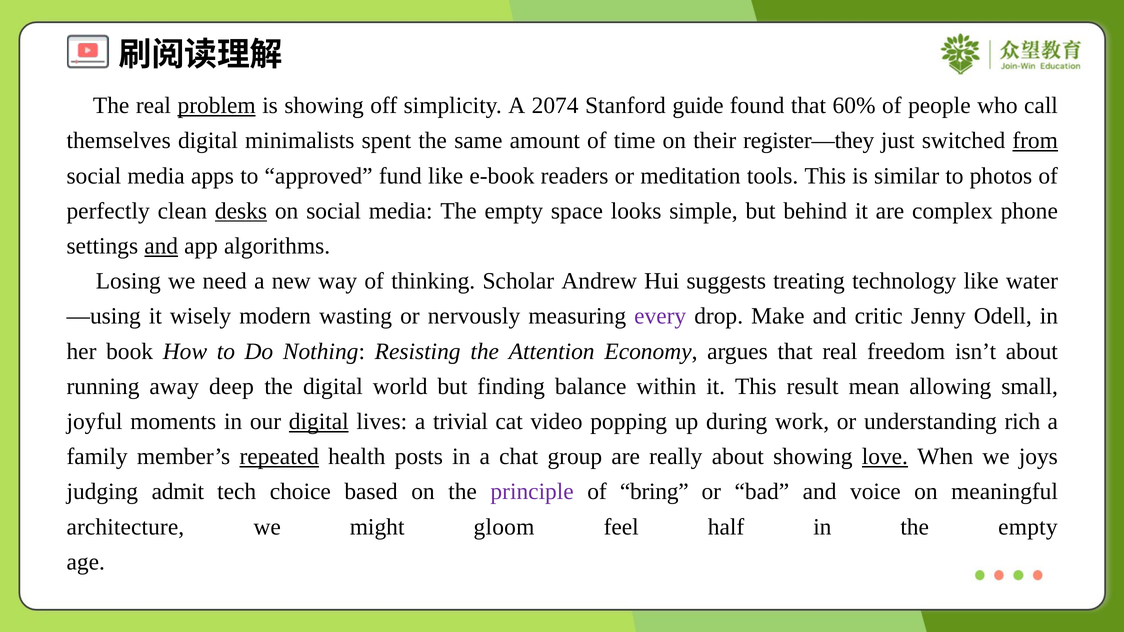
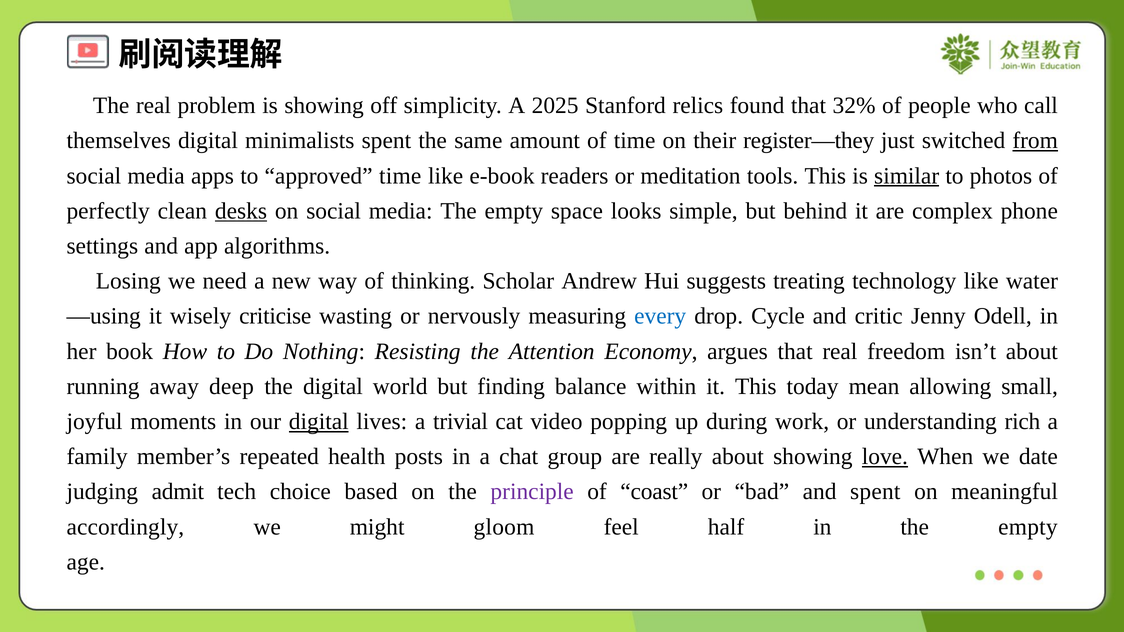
problem underline: present -> none (217, 106)
2074: 2074 -> 2025 (555, 106)
guide: guide -> relics (698, 106)
60%: 60% -> 32% (854, 106)
approved fund: fund -> time (400, 176)
similar underline: none -> present (907, 176)
and underline: present -> none (161, 246)
modern: modern -> criticise (275, 316)
every colour: purple -> blue (660, 316)
Make: Make -> Cycle (778, 316)
result: result -> today (813, 387)
repeated underline: present -> none (279, 457)
joys: joys -> date (1038, 457)
bring: bring -> coast (654, 492)
and voice: voice -> spent (875, 492)
architecture: architecture -> accordingly (125, 527)
